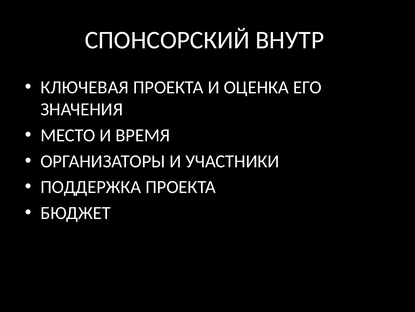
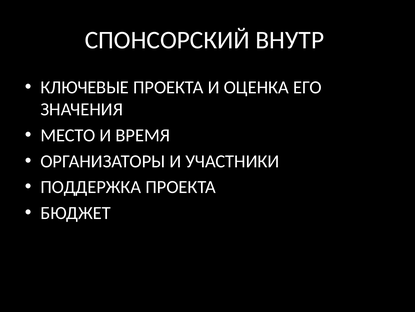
КЛЮЧЕВАЯ: КЛЮЧЕВАЯ -> КЛЮЧЕВЫЕ (85, 87)
